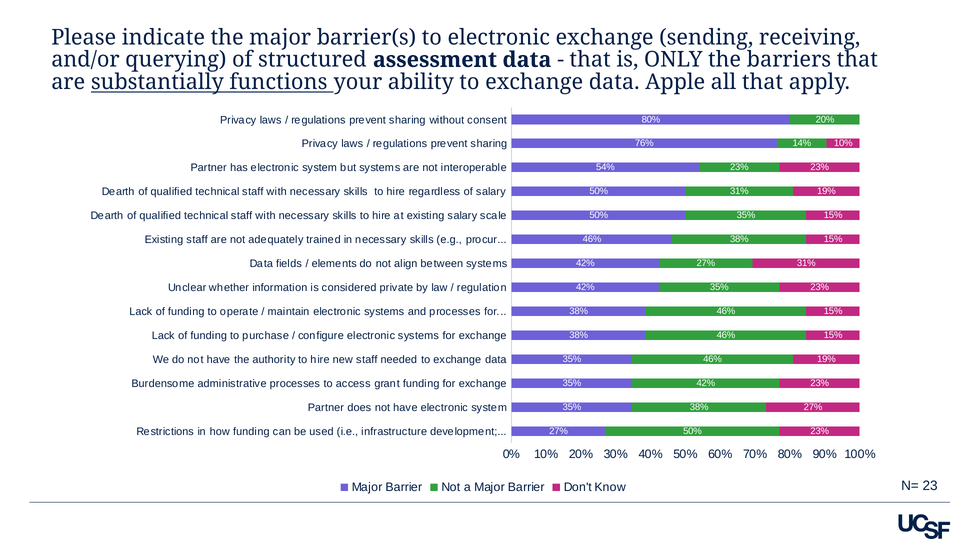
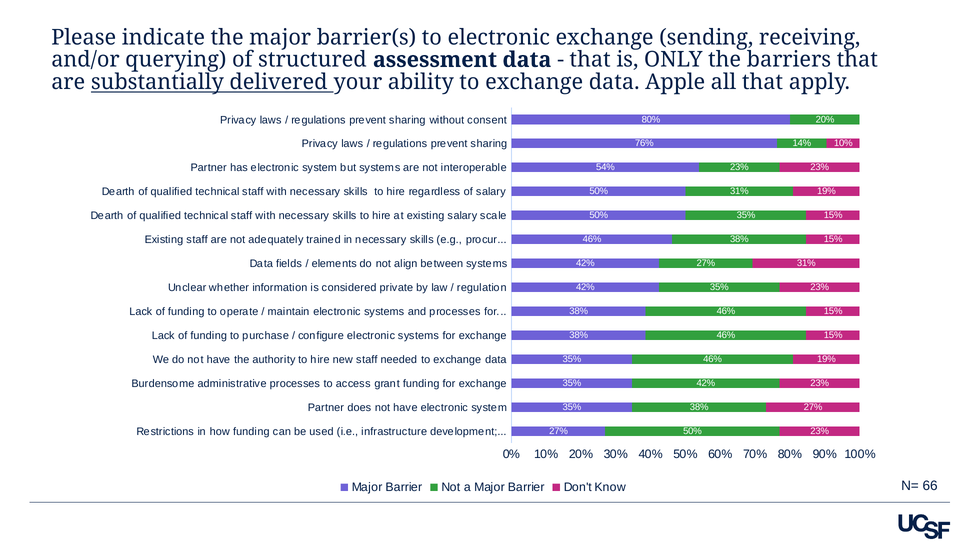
functions: functions -> delivered (278, 82)
23: 23 -> 66 (930, 486)
